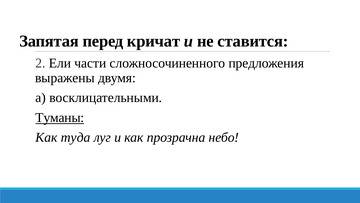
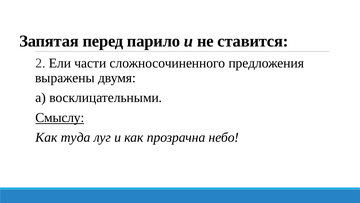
кричат: кричат -> парило (154, 41)
Туманы: Туманы -> Смыслу (60, 117)
